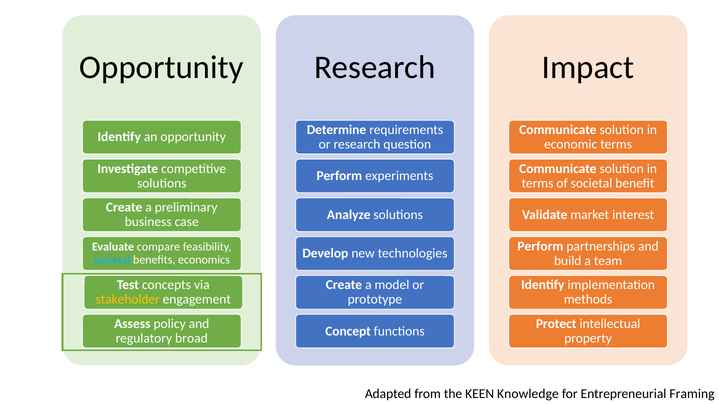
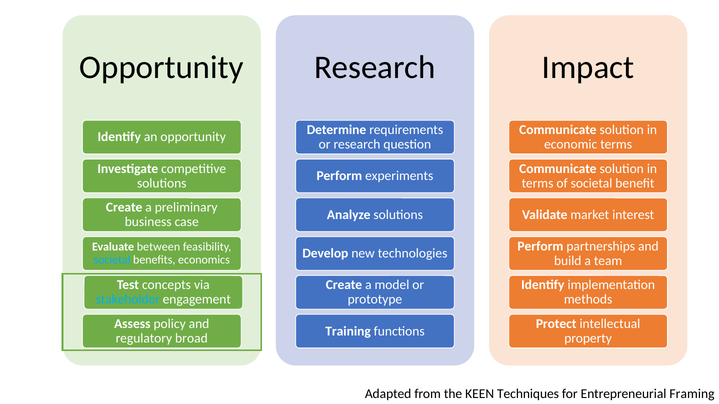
compare: compare -> between (158, 247)
stakeholder colour: yellow -> light blue (128, 300)
Concept: Concept -> Training (348, 331)
Knowledge: Knowledge -> Techniques (528, 394)
